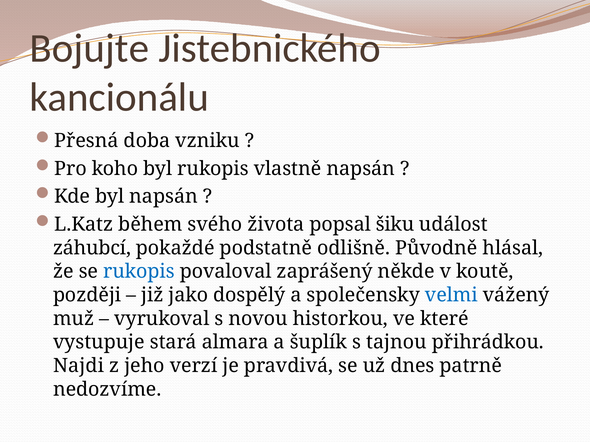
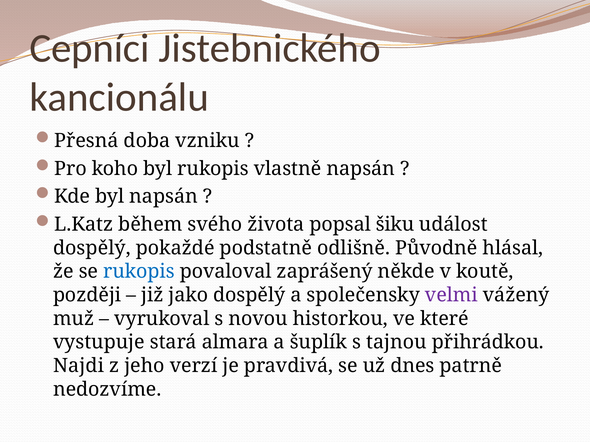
Bojujte: Bojujte -> Cepníci (89, 48)
záhubcí: záhubcí -> dospělý (92, 248)
velmi colour: blue -> purple (451, 295)
